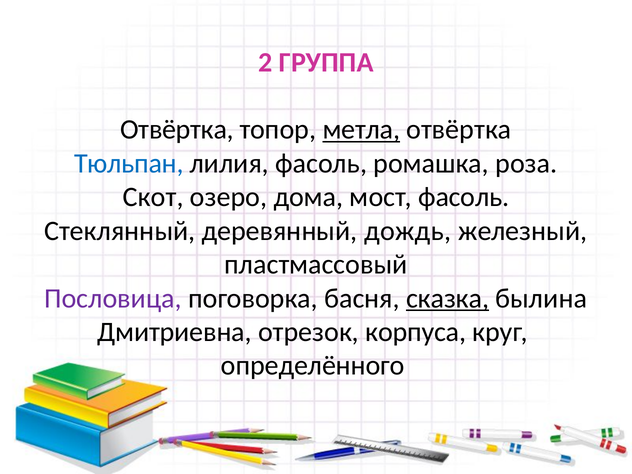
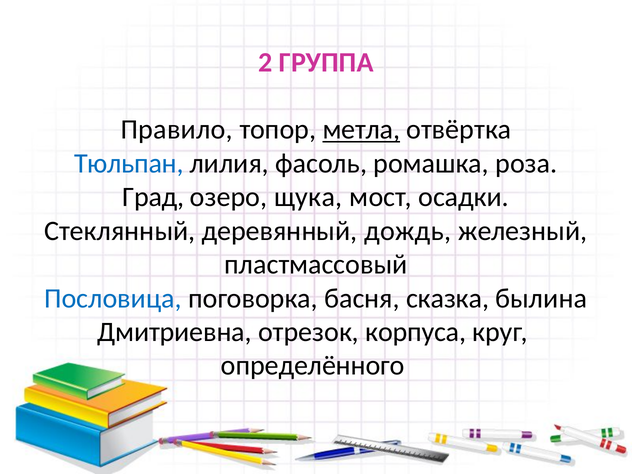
Отвёртка: Отвёртка -> Правило (177, 130)
Скот: Скот -> Град (153, 197)
дома: дома -> щука (308, 197)
мост фасоль: фасоль -> осадки (464, 197)
Пословица colour: purple -> blue (113, 298)
сказка underline: present -> none (448, 298)
